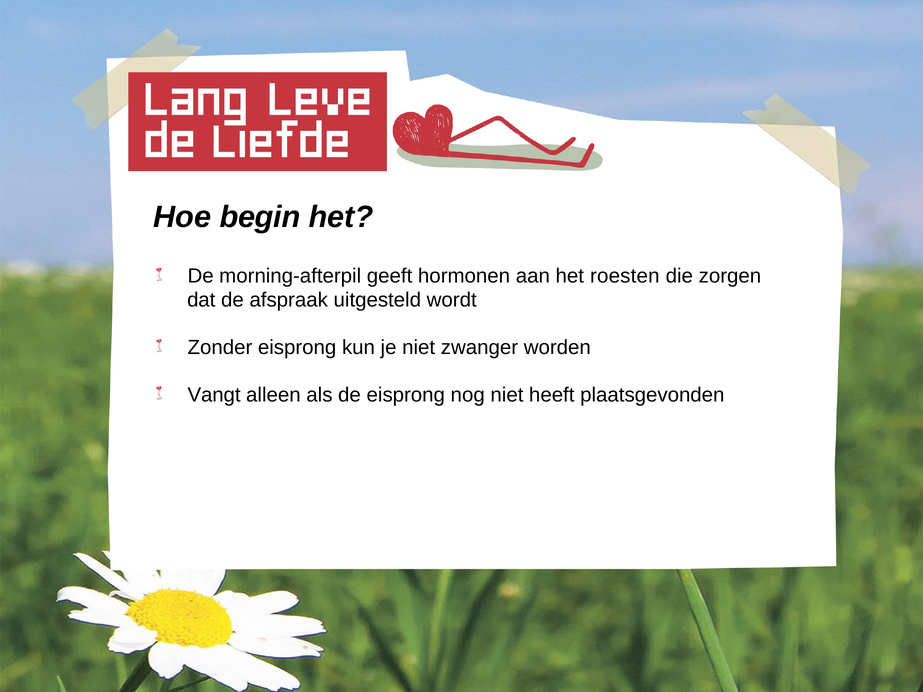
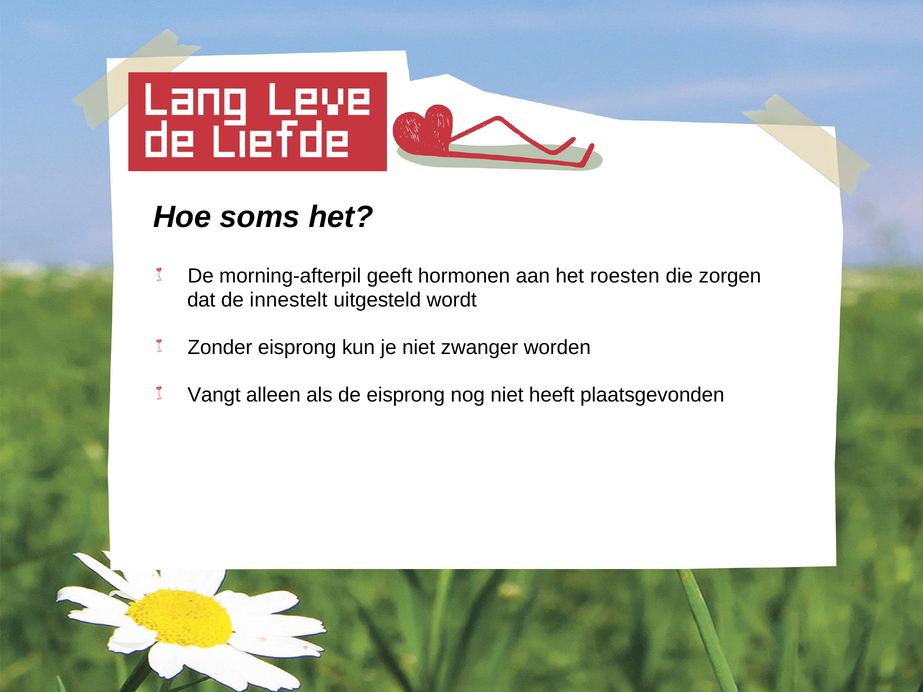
begin: begin -> soms (260, 217)
afspraak: afspraak -> innestelt (289, 300)
